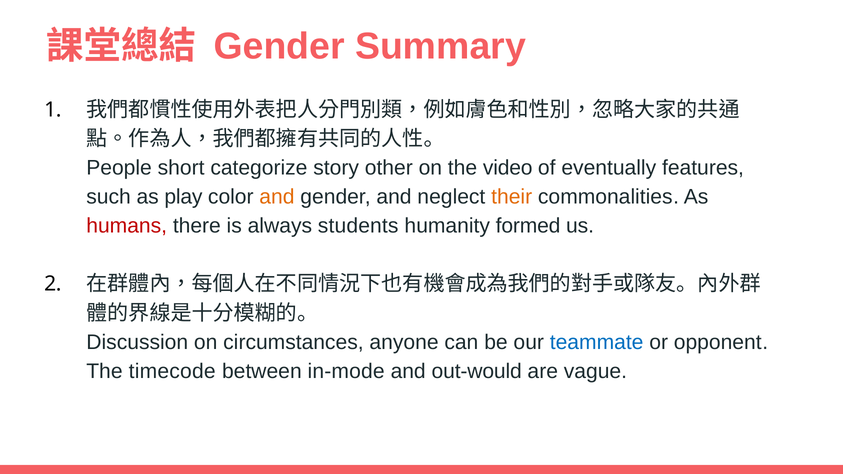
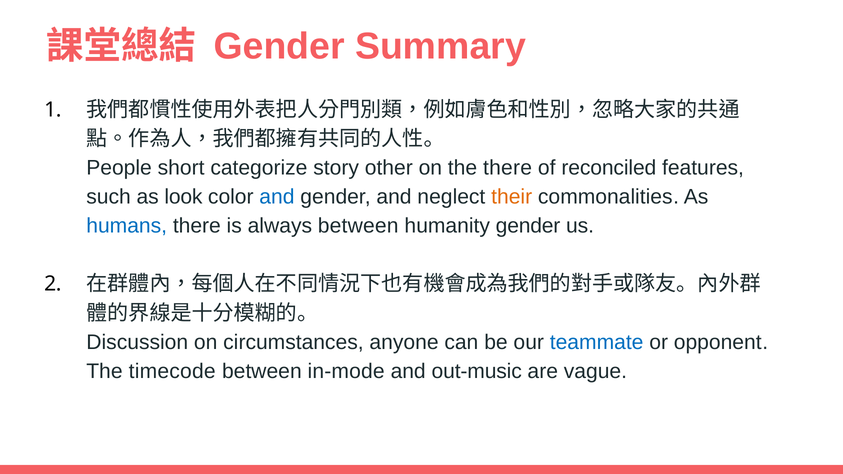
the video: video -> there (508, 168)
eventually: eventually -> reconciled (609, 168)
play: play -> look (183, 197)
and colour: orange -> blue (277, 197)
humans colour: red -> blue (127, 226)
always students: students -> between (358, 226)
humanity formed: formed -> gender (528, 226)
out-would: out-would -> out-music (477, 371)
